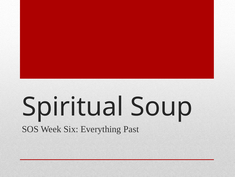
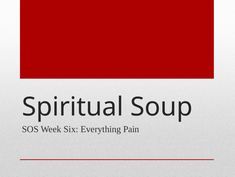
Past: Past -> Pain (131, 129)
